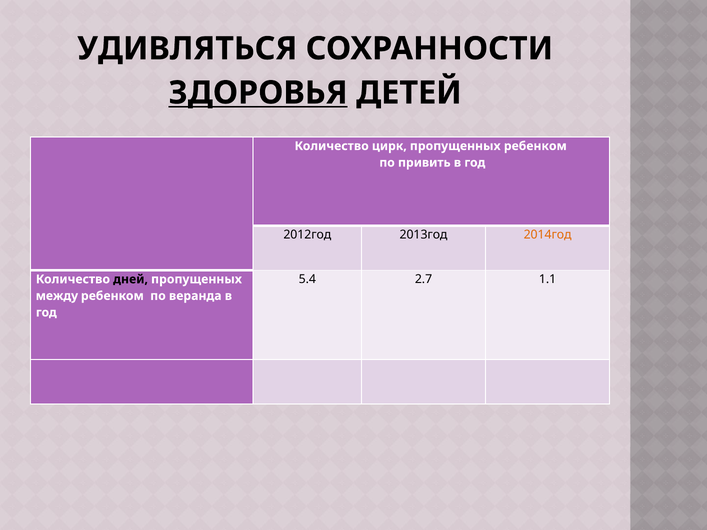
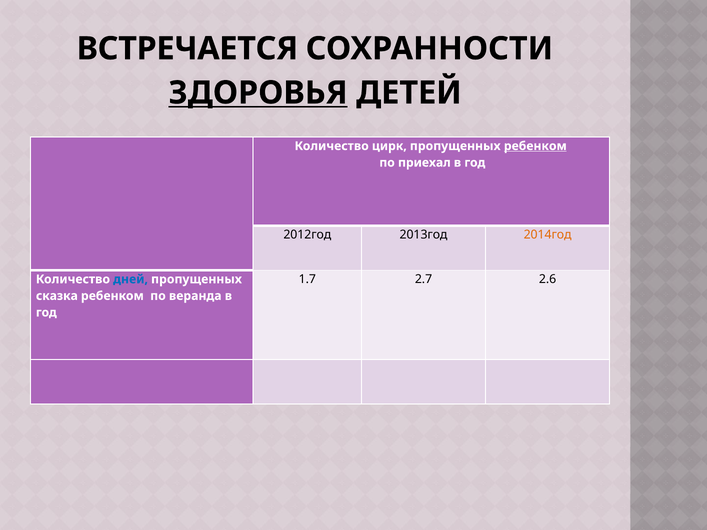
УДИВЛЯТЬСЯ: УДИВЛЯТЬСЯ -> ВСТРЕЧАЕТСЯ (187, 49)
ребенком underline: none -> present (535, 146)
привить: привить -> приехал (424, 163)
5.4: 5.4 -> 1.7 (307, 279)
1.1: 1.1 -> 2.6 (548, 279)
дней colour: black -> blue (131, 279)
между: между -> сказка (57, 296)
